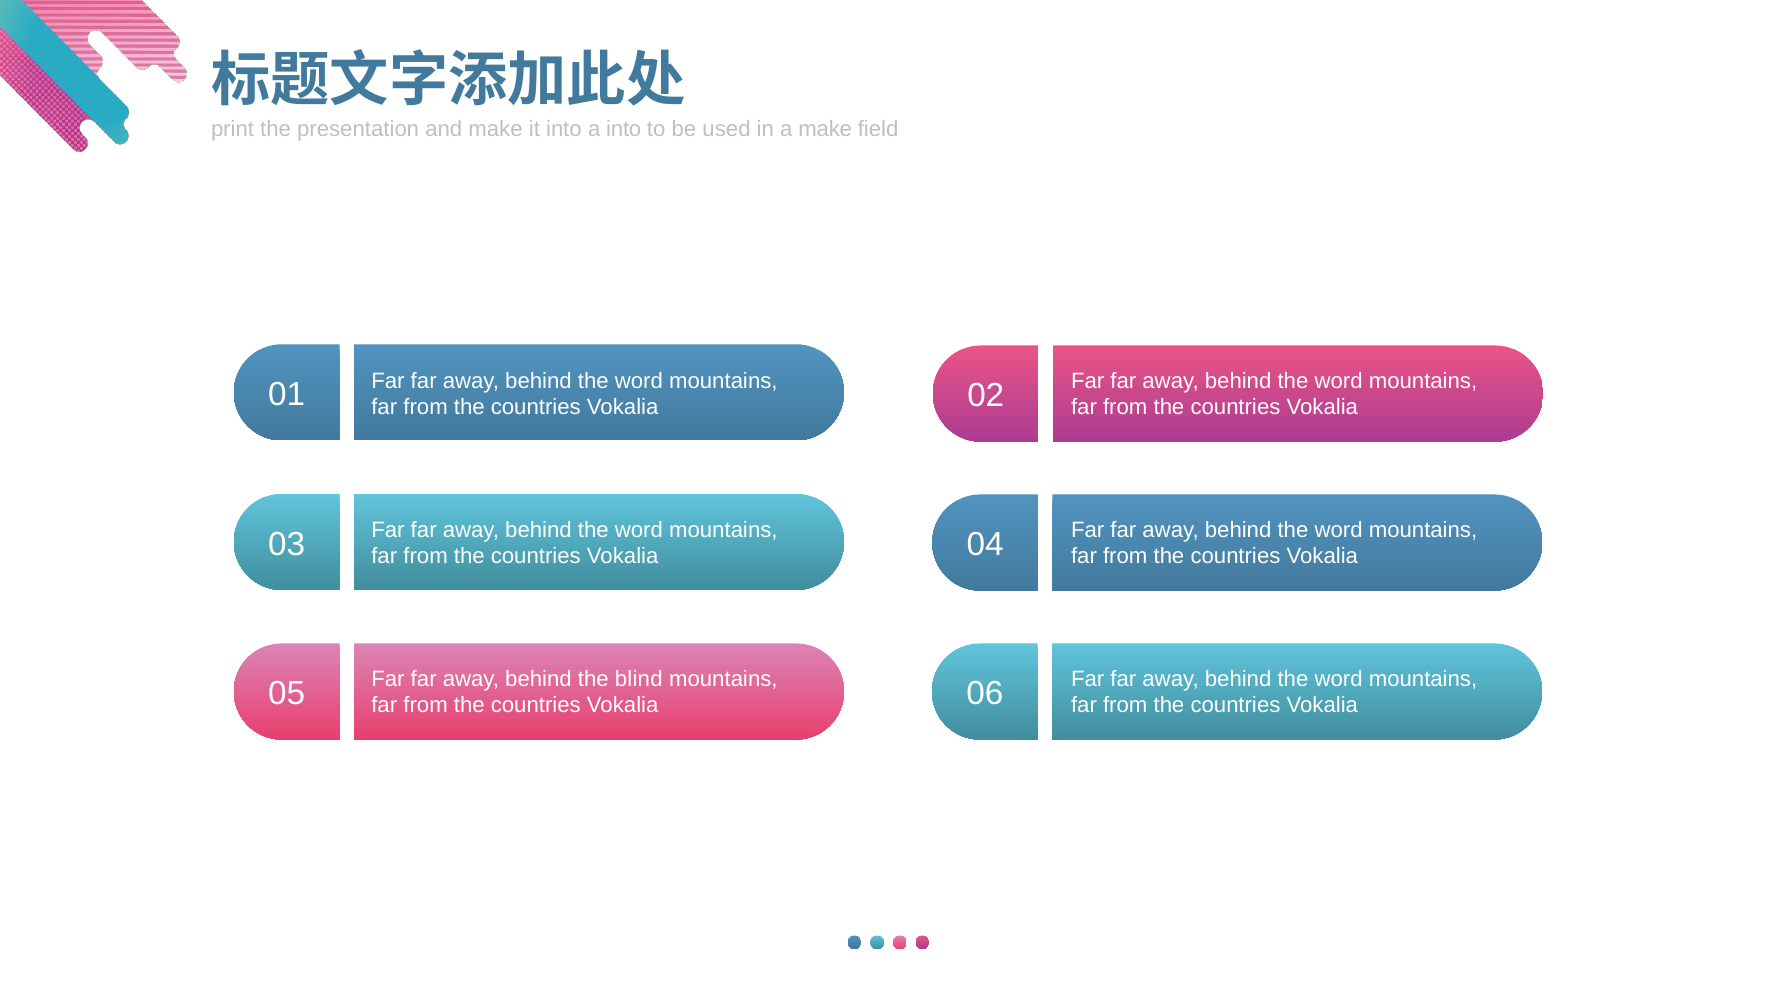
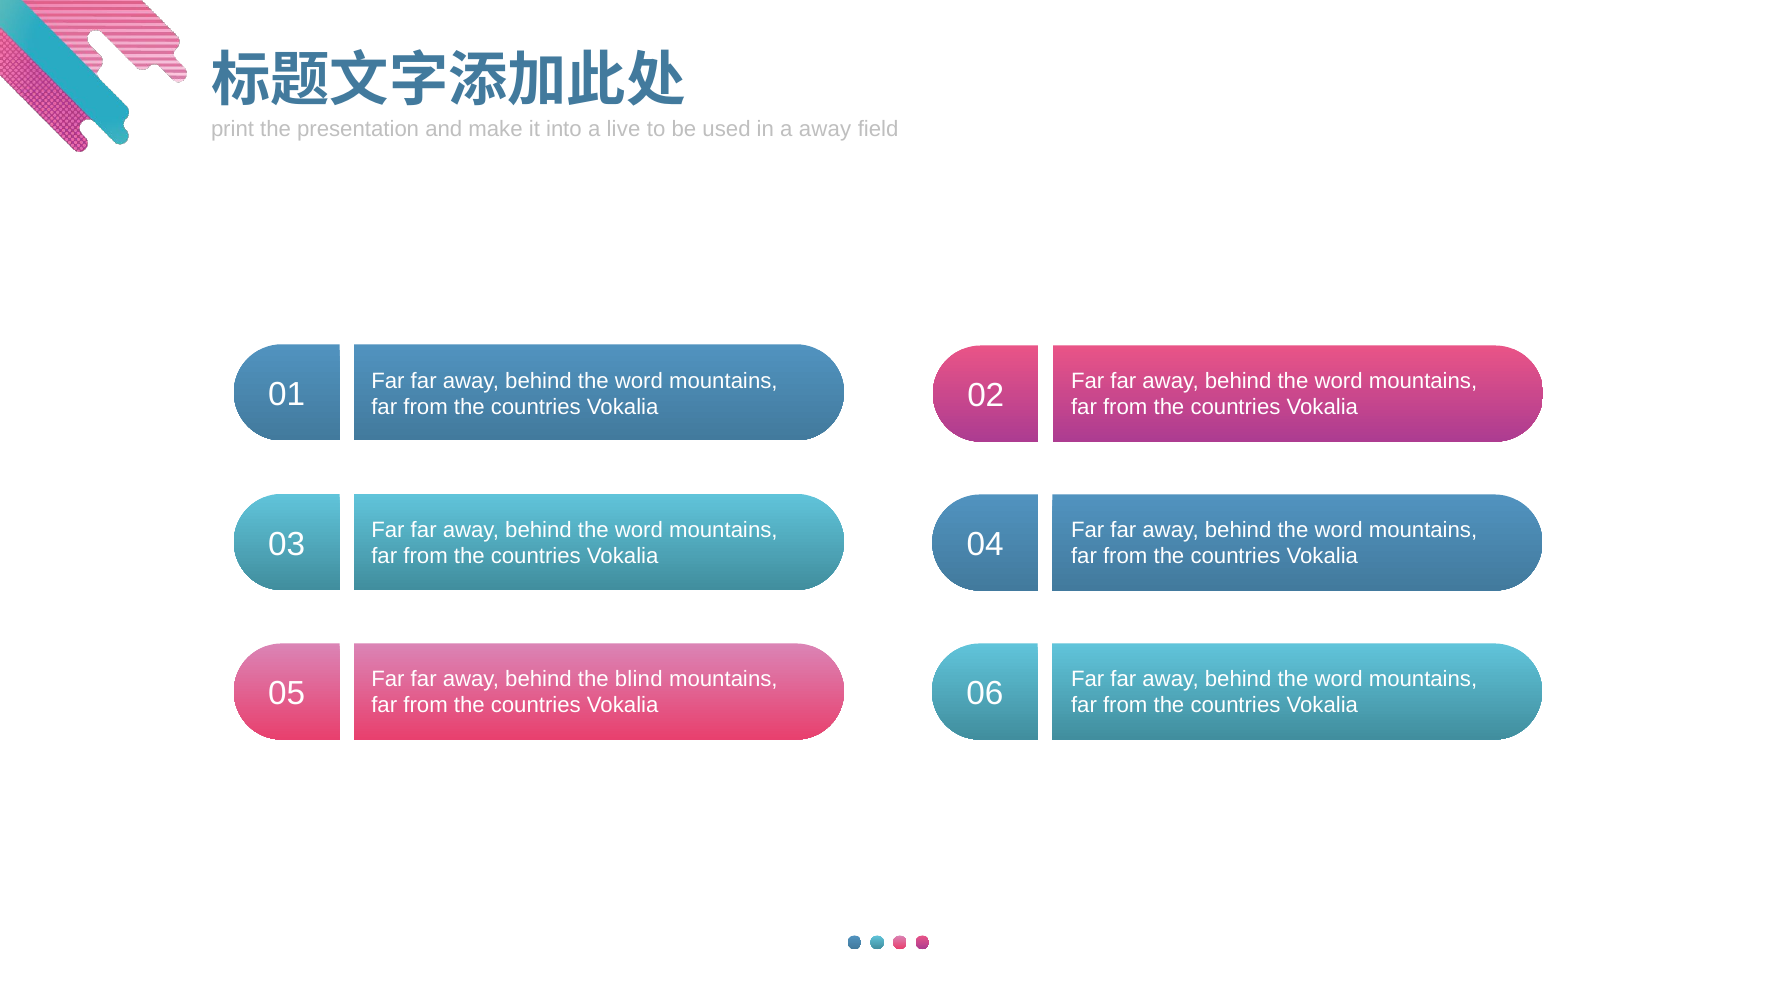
a into: into -> live (624, 129)
a make: make -> away (825, 129)
